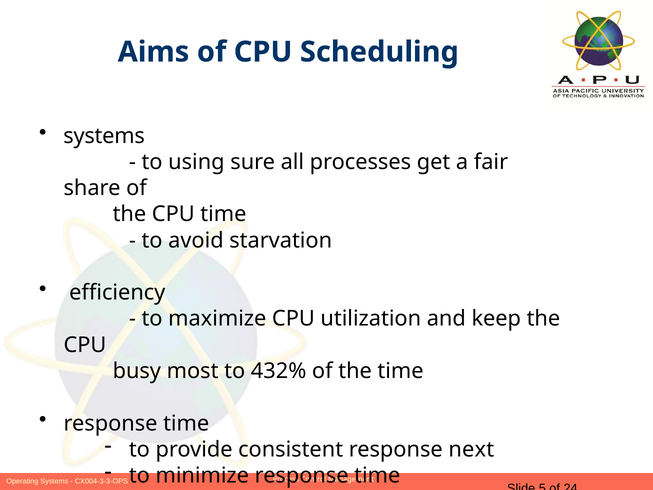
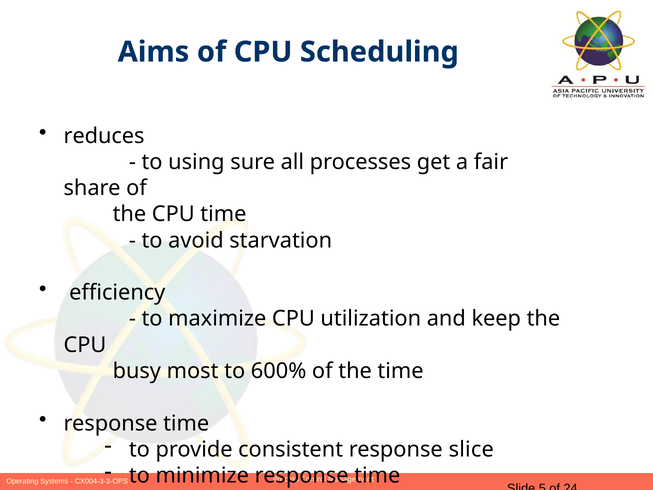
systems: systems -> reduces (104, 136)
432%: 432% -> 600% (279, 371)
next: next -> slice (471, 449)
